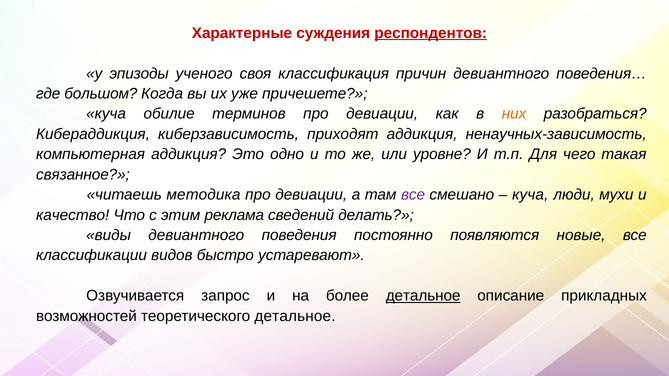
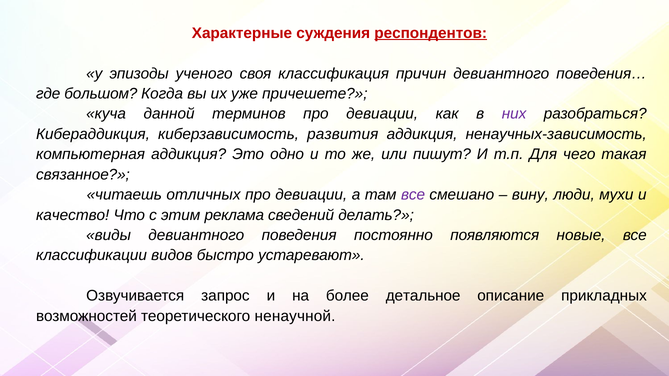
обилие: обилие -> данной (169, 114)
них colour: orange -> purple (514, 114)
приходят: приходят -> развития (343, 134)
уровне: уровне -> пишут (442, 154)
методика: методика -> отличных (204, 195)
куча: куча -> вину (530, 195)
детальное underline: present -> none (423, 296)
теоретического детальное: детальное -> ненаучной (295, 316)
